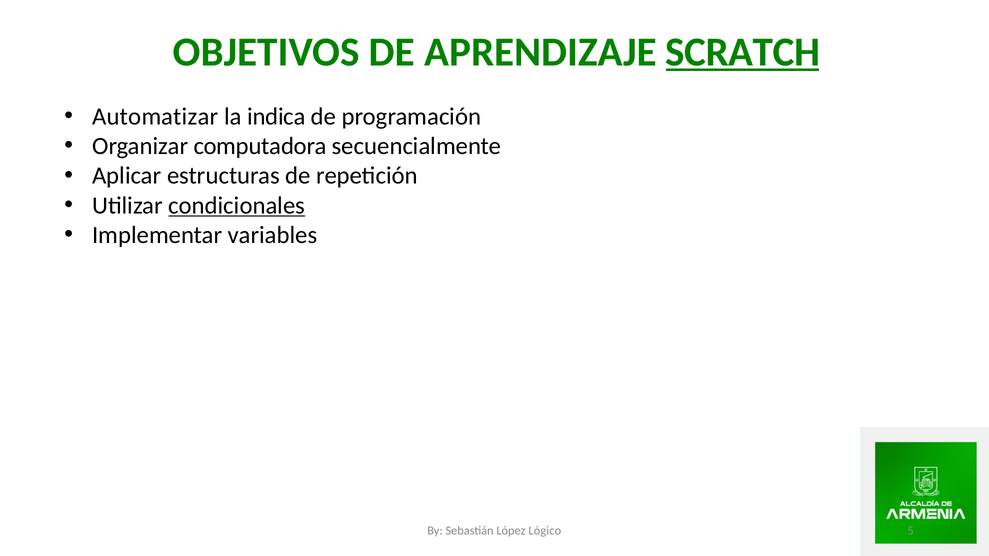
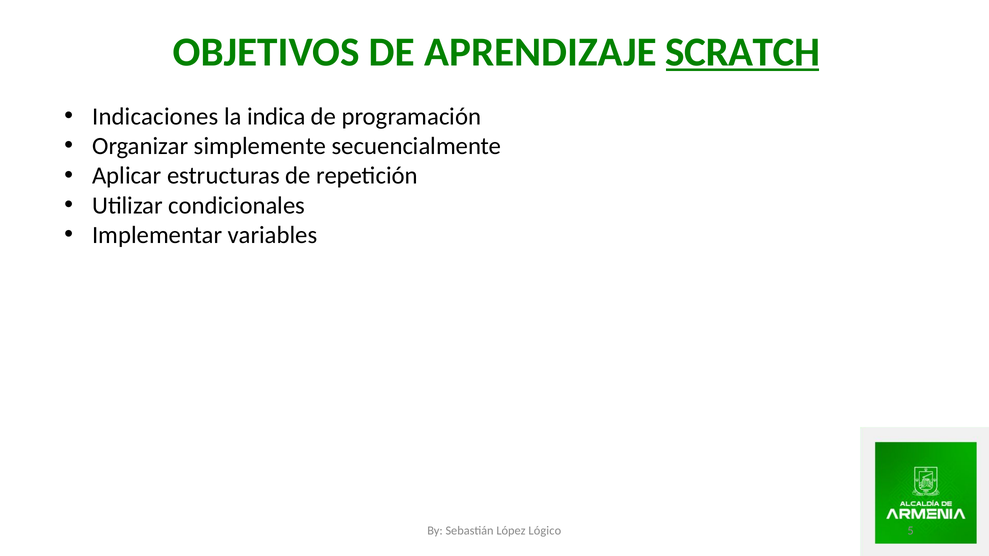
Automatizar: Automatizar -> Indicaciones (155, 116)
computadora: computadora -> simplemente (260, 146)
condicionales underline: present -> none (237, 205)
